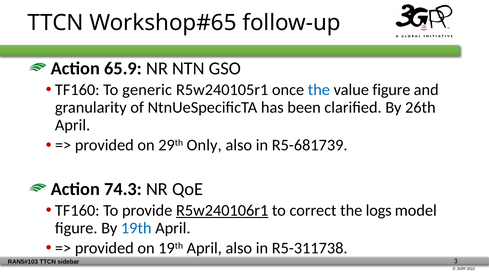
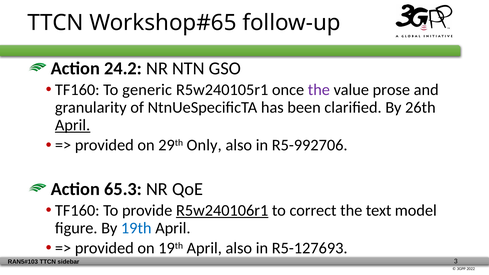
65.9: 65.9 -> 24.2 (123, 69)
the colour: blue -> purple (319, 90)
value figure: figure -> prose (391, 90)
April underline: none -> present (73, 125)
R5-681739: R5-681739 -> R5-992706 (310, 145)
74.3: 74.3 -> 65.3 (123, 189)
logs: logs -> text (379, 210)
R5-311738: R5-311738 -> R5-127693 (310, 248)
